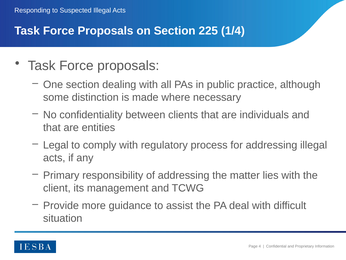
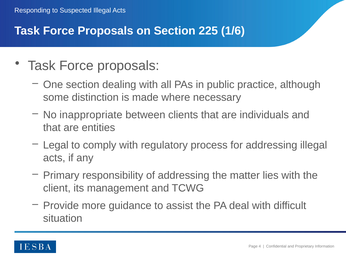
1/4: 1/4 -> 1/6 (233, 31)
confidentiality: confidentiality -> inappropriate (91, 115)
